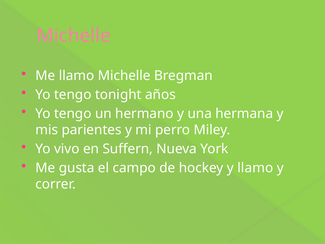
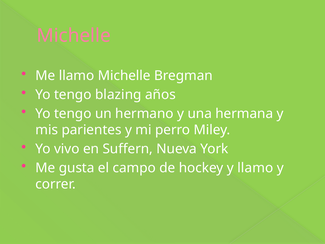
tonight: tonight -> blazing (118, 95)
